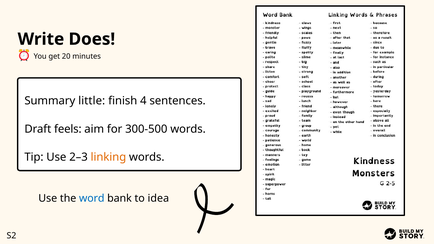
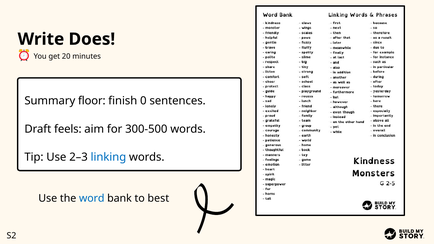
little: little -> floor (92, 101)
4: 4 -> 0 (143, 101)
linking colour: orange -> blue (108, 157)
idea: idea -> best (158, 198)
